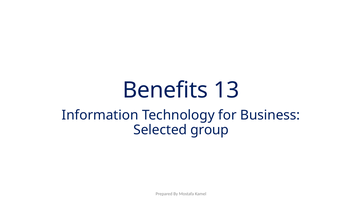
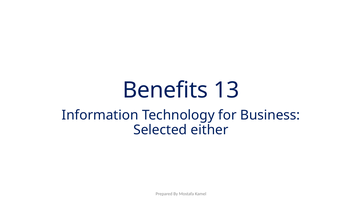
group: group -> either (210, 130)
